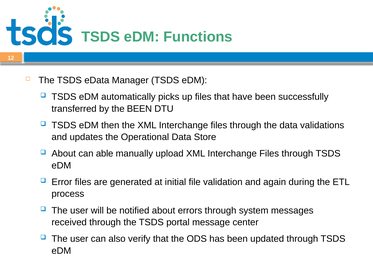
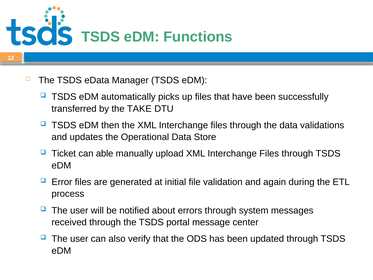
the BEEN: BEEN -> TAKE (139, 109)
About: About -> Ticket (64, 153)
